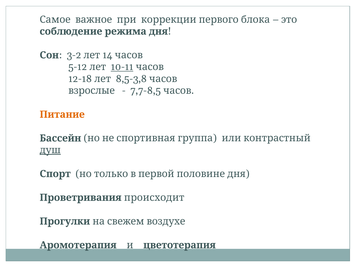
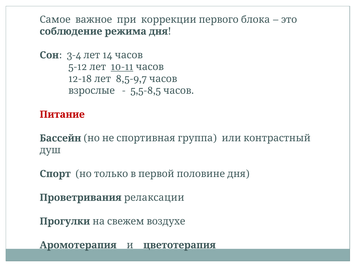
3-2: 3-2 -> 3-4 (74, 55)
8,5-3,8: 8,5-3,8 -> 8,5-9,7 (131, 79)
7,7-8,5: 7,7-8,5 -> 5,5-8,5 (146, 91)
Питание colour: orange -> red (62, 114)
душ underline: present -> none (50, 150)
происходит: происходит -> релаксации (154, 198)
